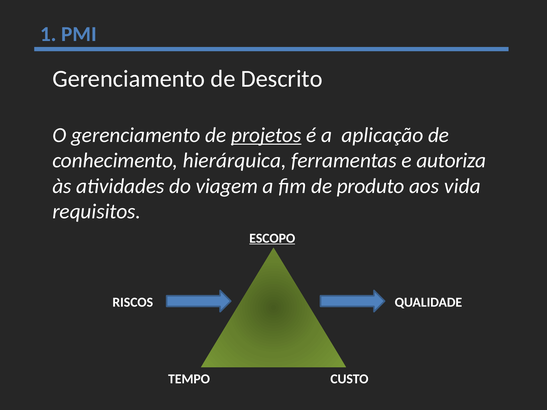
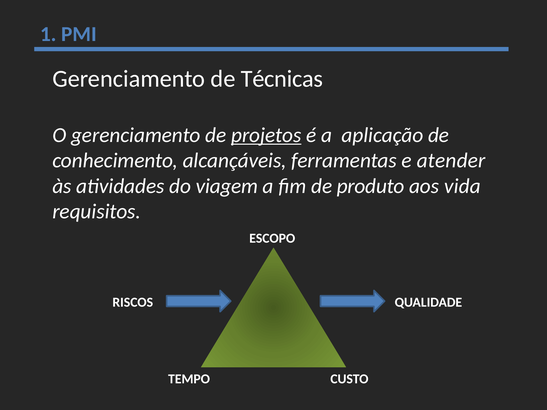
Descrito: Descrito -> Técnicas (282, 79)
hierárquica: hierárquica -> alcançáveis (235, 161)
autoriza: autoriza -> atender (451, 161)
ESCOPO underline: present -> none (272, 238)
